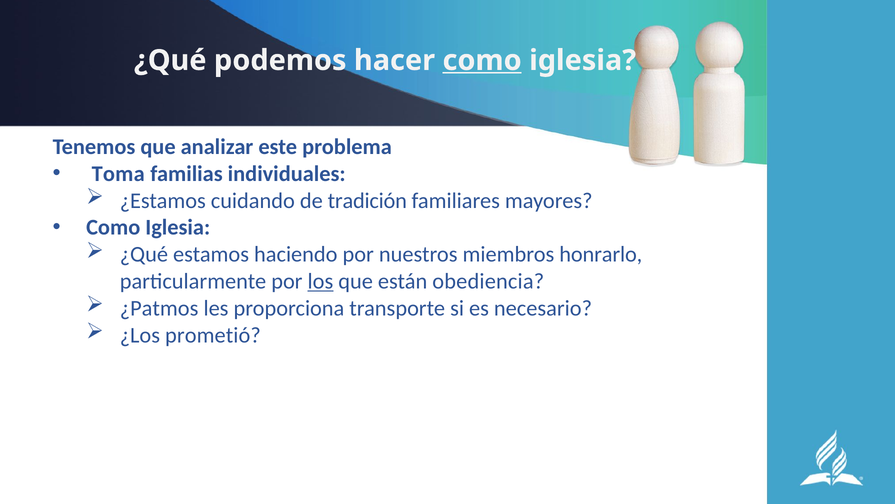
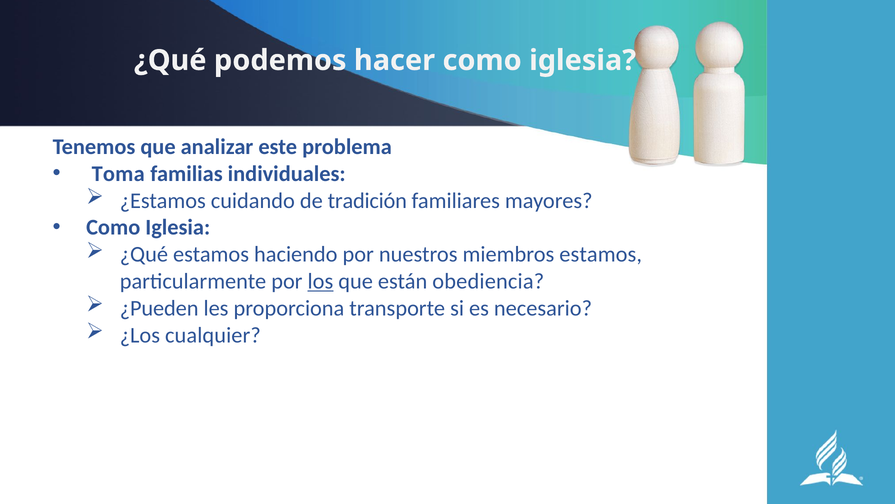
como underline: present -> none (482, 60)
miembros honrarlo: honrarlo -> estamos (601, 254)
¿Patmos: ¿Patmos -> ¿Pueden (159, 308)
prometió: prometió -> cualquier (213, 335)
